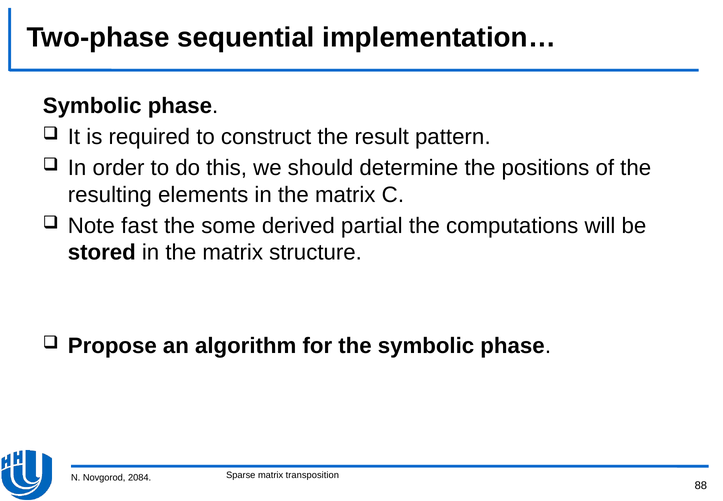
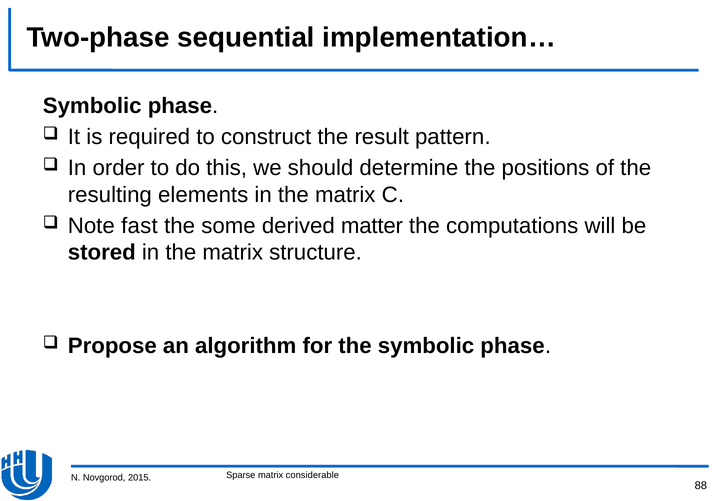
partial: partial -> matter (372, 226)
2084: 2084 -> 2015 (140, 477)
transposition: transposition -> considerable (312, 475)
